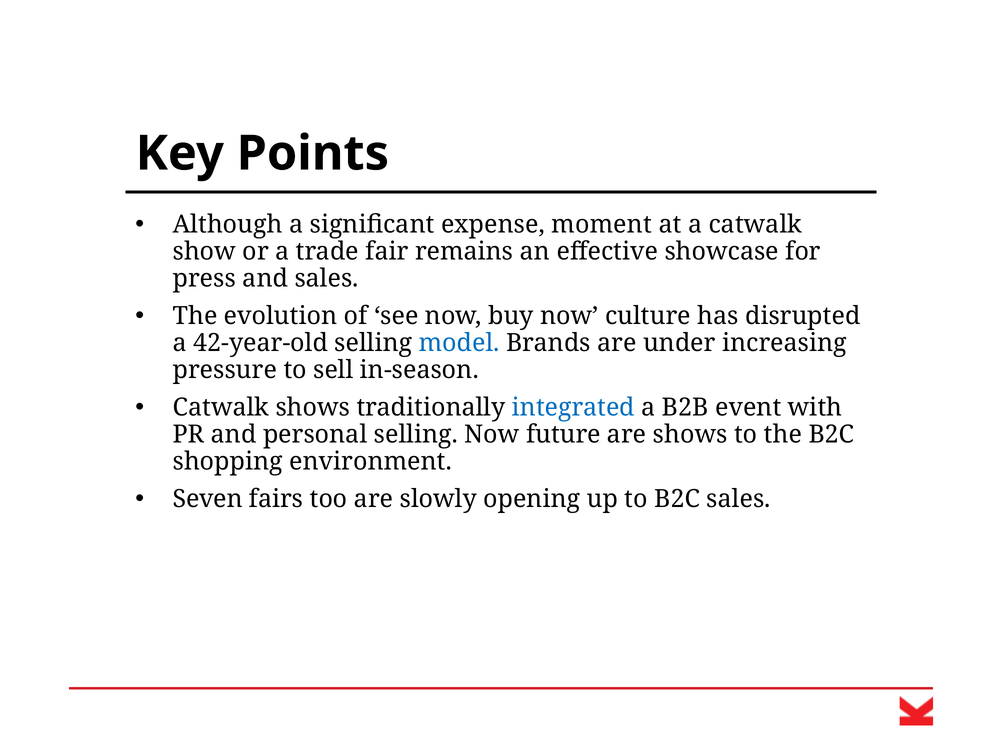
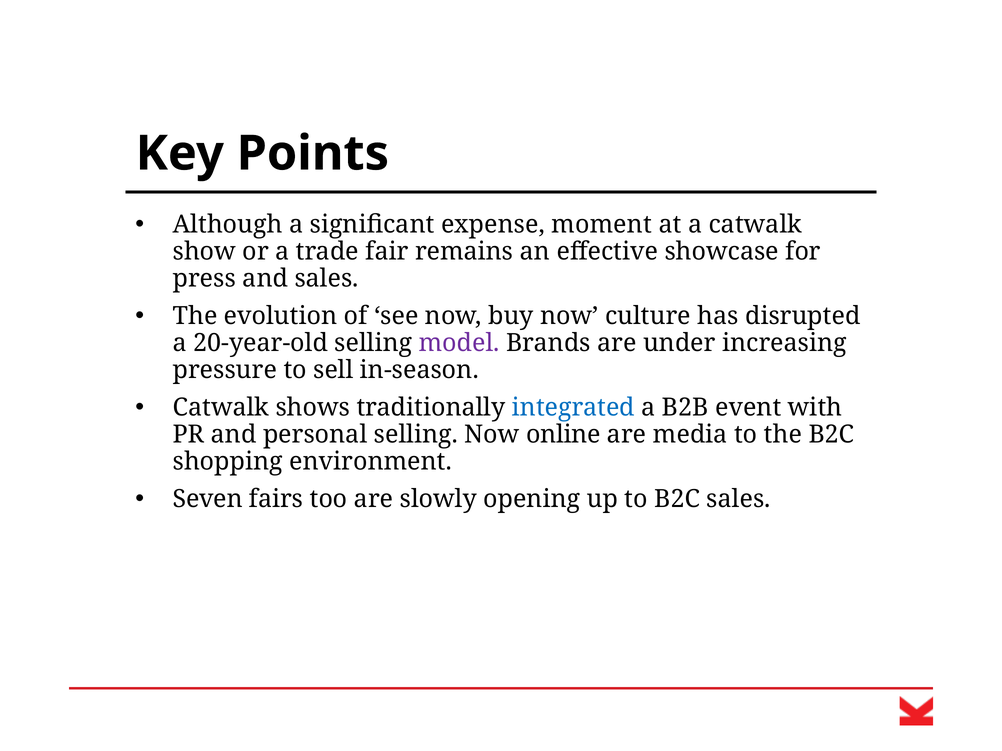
42-year-old: 42-year-old -> 20-year-old (261, 343)
model colour: blue -> purple (459, 343)
future: future -> online (563, 435)
are shows: shows -> media (690, 435)
